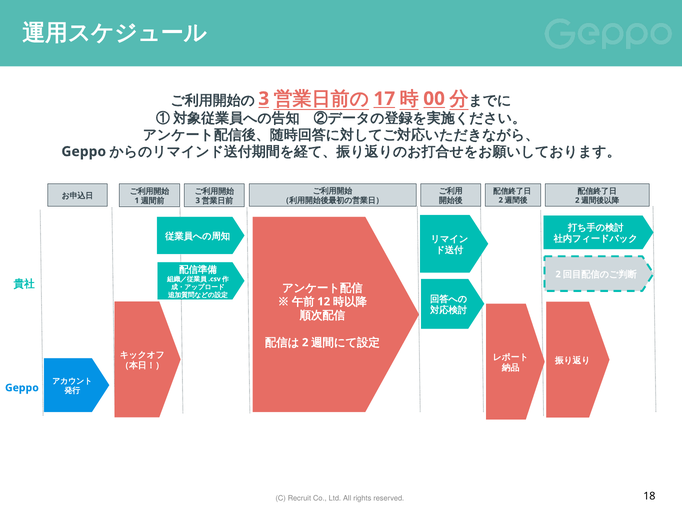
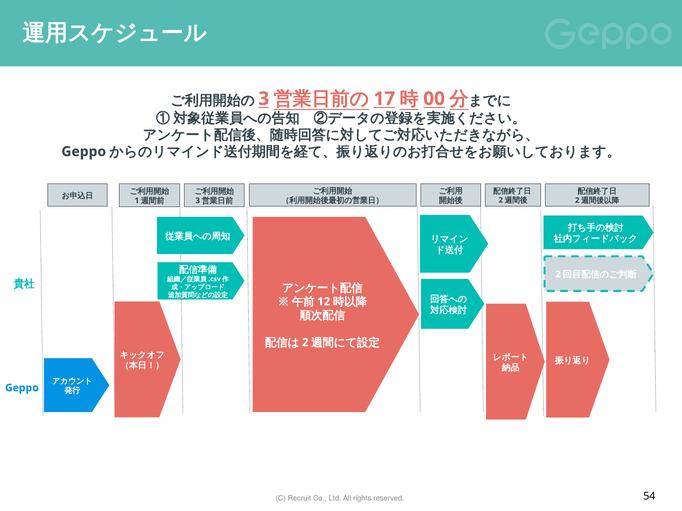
18: 18 -> 54 (649, 497)
